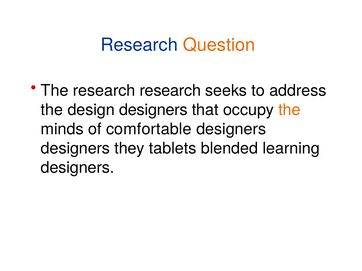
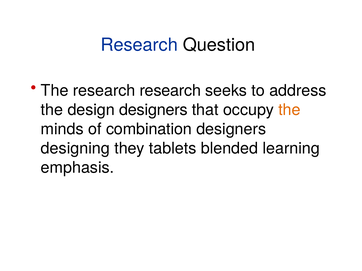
Question colour: orange -> black (219, 45)
comfortable: comfortable -> combination (149, 129)
designers: designers -> designing (75, 149)
designers: designers -> emphasis (77, 168)
